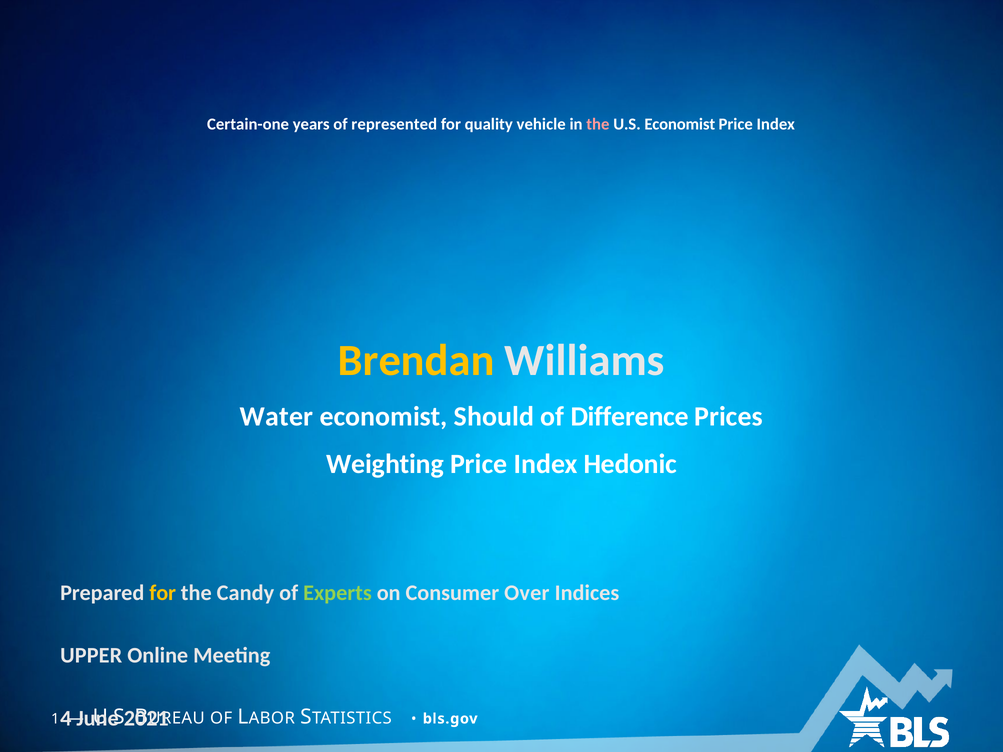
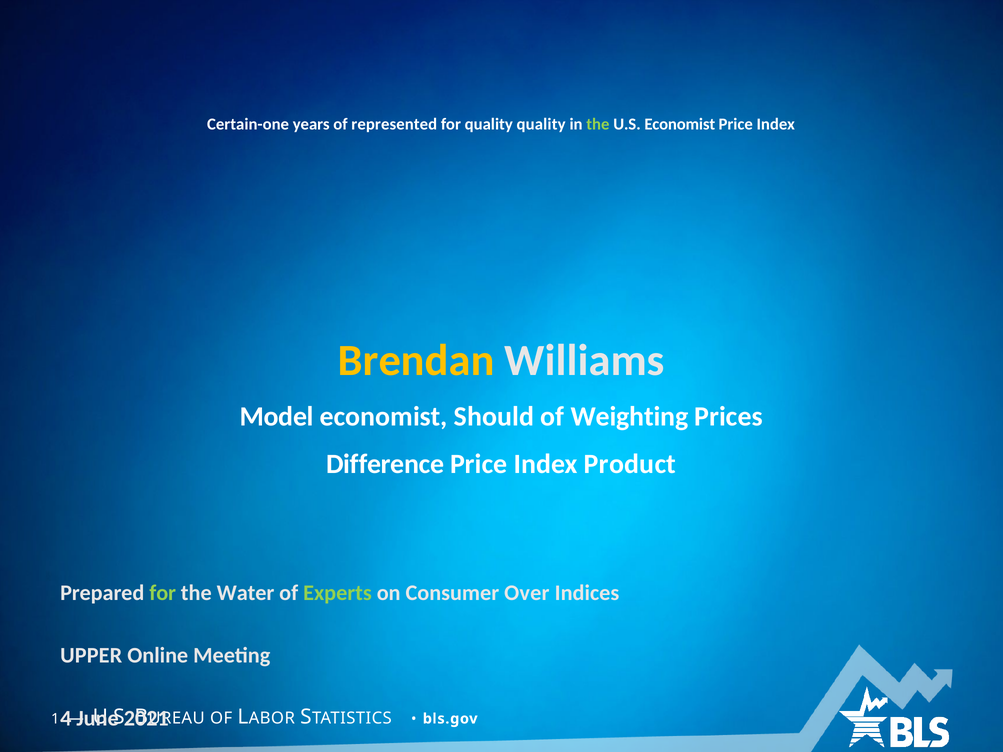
quality vehicle: vehicle -> quality (541, 124)
the colour: pink -> light green (598, 124)
Water: Water -> Model (277, 417)
Difference: Difference -> Weighting (629, 417)
Weighting: Weighting -> Difference (385, 464)
Hedonic: Hedonic -> Product (630, 464)
for colour: yellow -> light green (163, 593)
Candy: Candy -> Water (246, 593)
